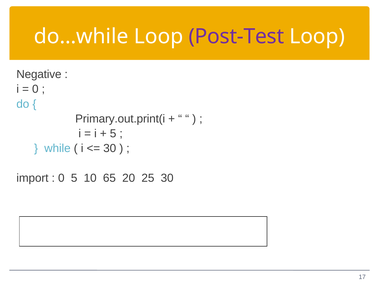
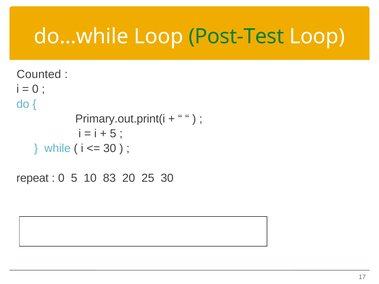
Post-Test colour: purple -> green (236, 37)
Negative: Negative -> Counted (39, 74)
import: import -> repeat (33, 178)
65: 65 -> 83 (109, 178)
